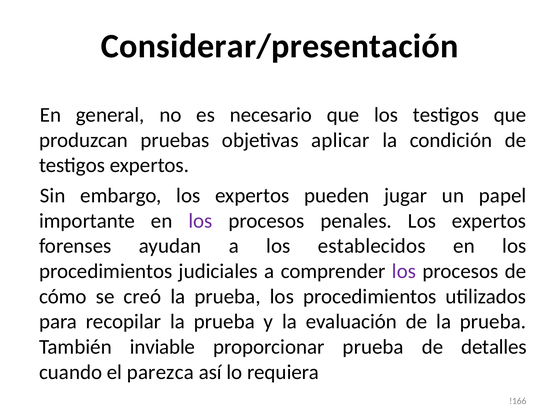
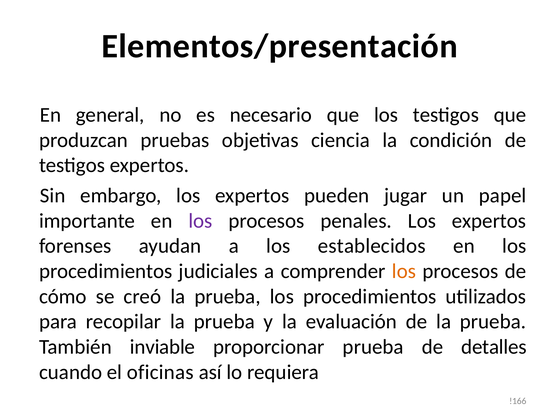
Considerar/presentación: Considerar/presentación -> Elementos/presentación (280, 46)
aplicar: aplicar -> ciencia (341, 140)
los colour: purple -> orange (404, 271)
parezca: parezca -> oficinas (160, 372)
